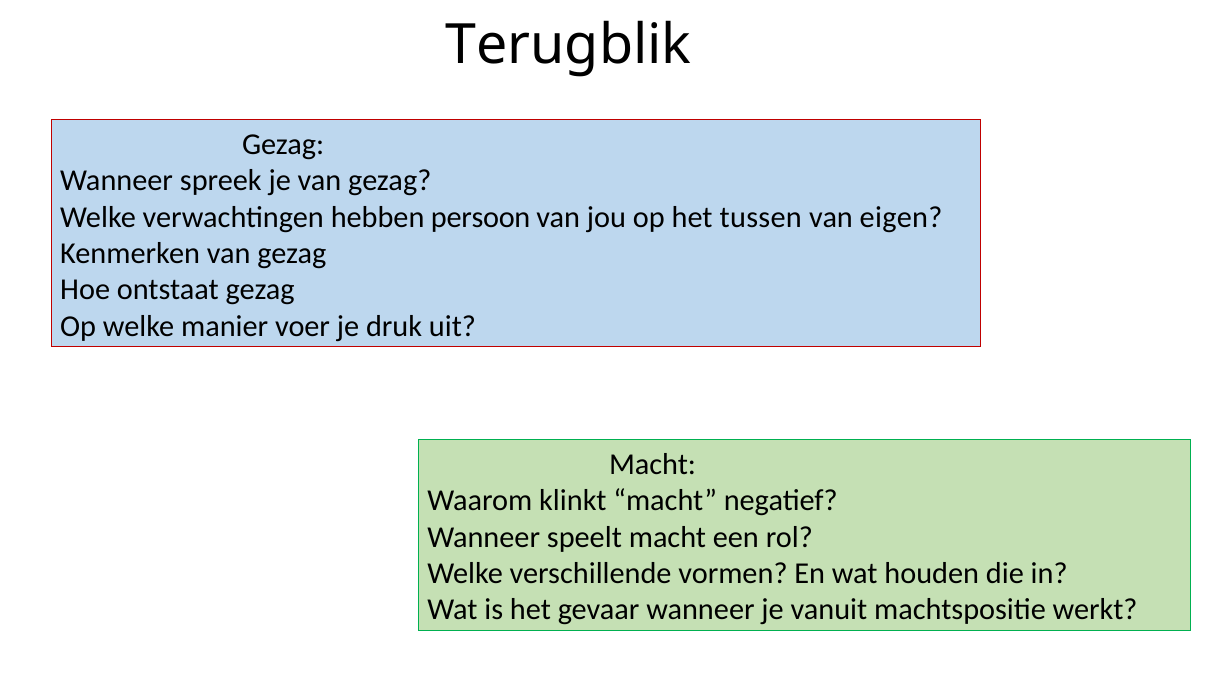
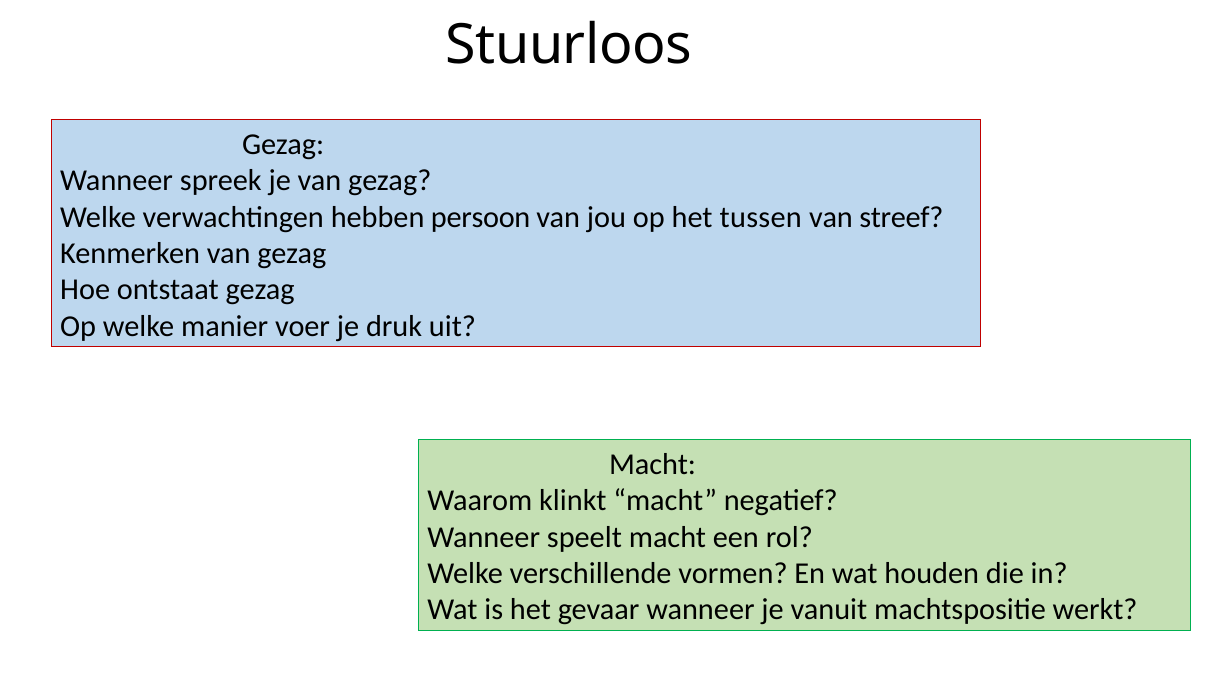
Terugblik: Terugblik -> Stuurloos (569, 46)
eigen: eigen -> streef (901, 217)
